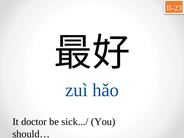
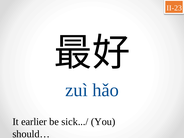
doctor: doctor -> earlier (34, 122)
